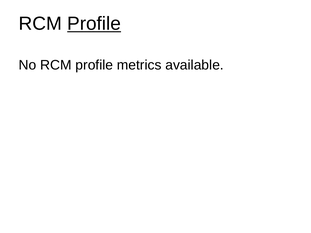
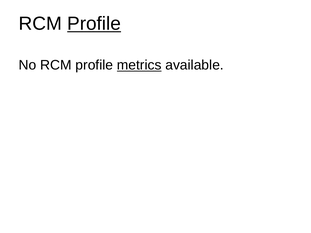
metrics underline: none -> present (139, 65)
